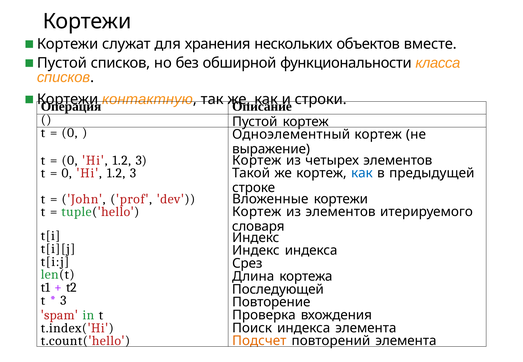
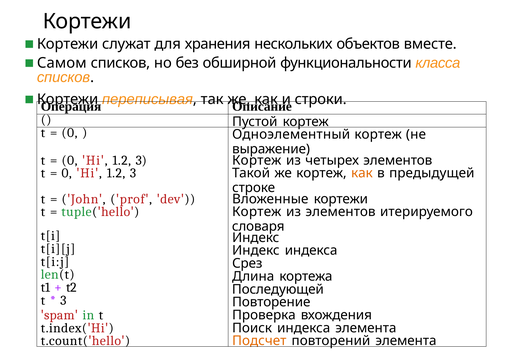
Пустой: Пустой -> Самом (62, 63)
контактную: контактную -> переписывая (147, 99)
как colour: blue -> orange (362, 173)
